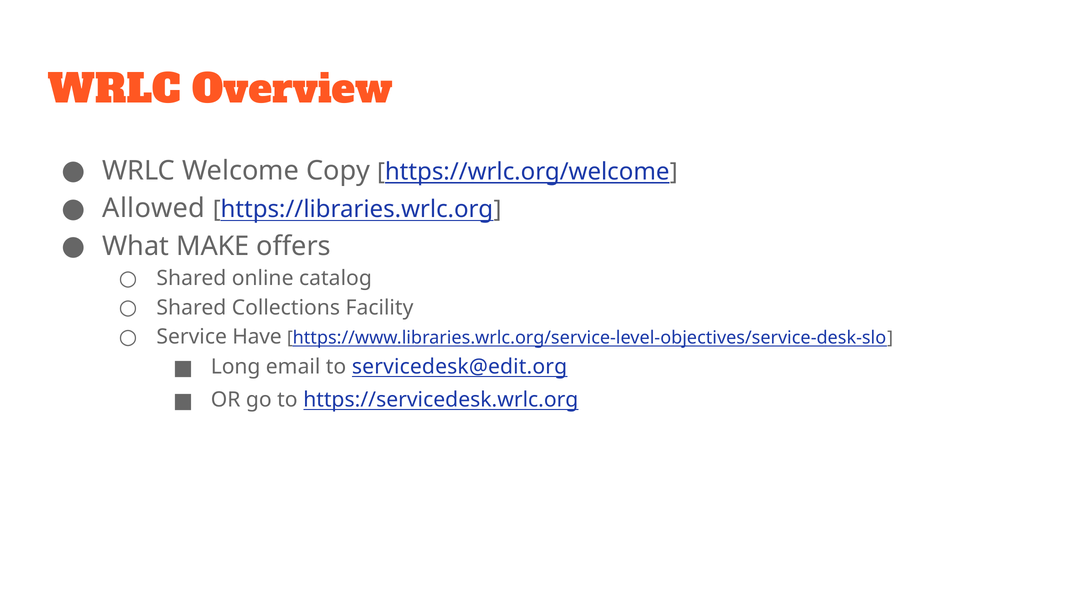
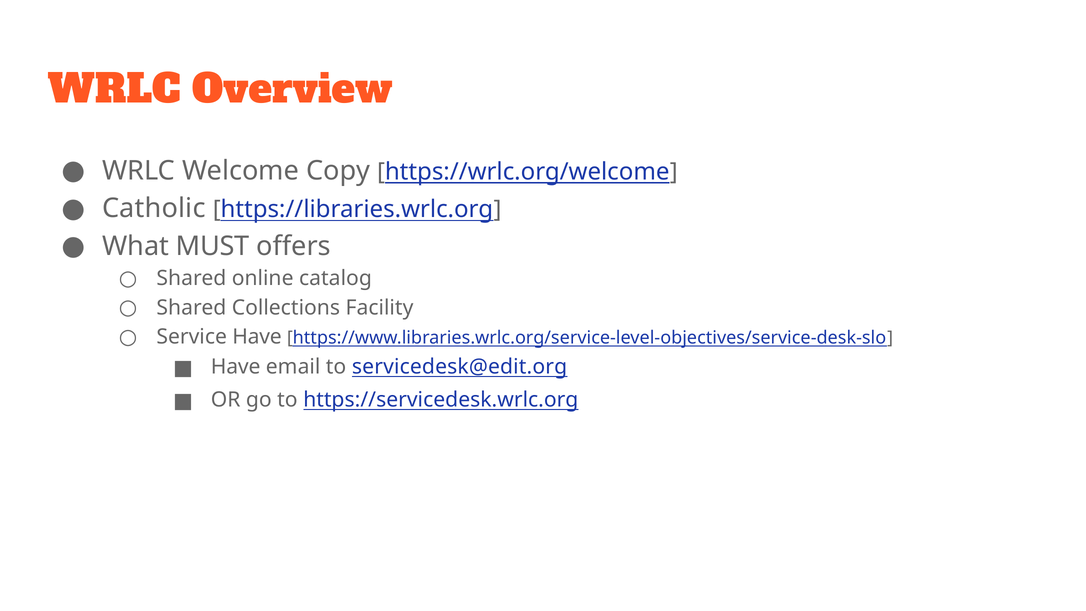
Allowed: Allowed -> Catholic (154, 208)
MAKE: MAKE -> MUST (213, 246)
Long: Long -> Have (236, 367)
